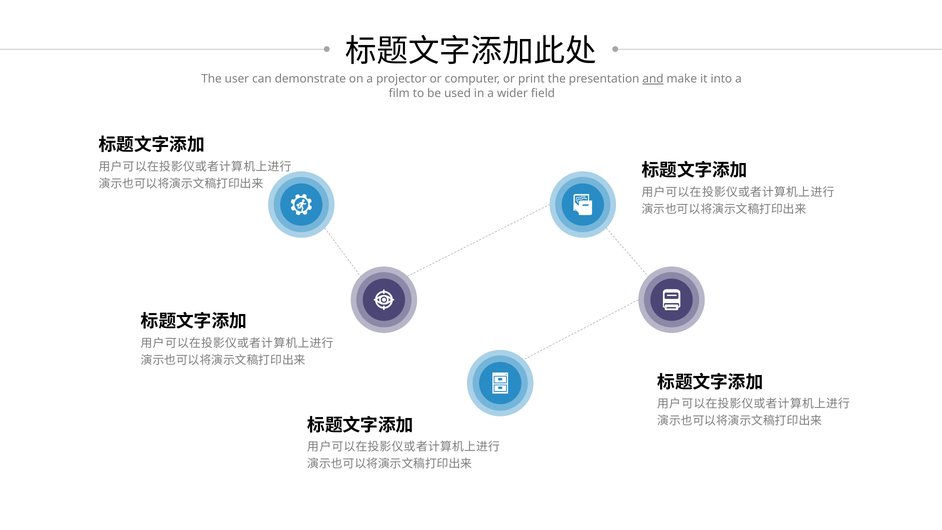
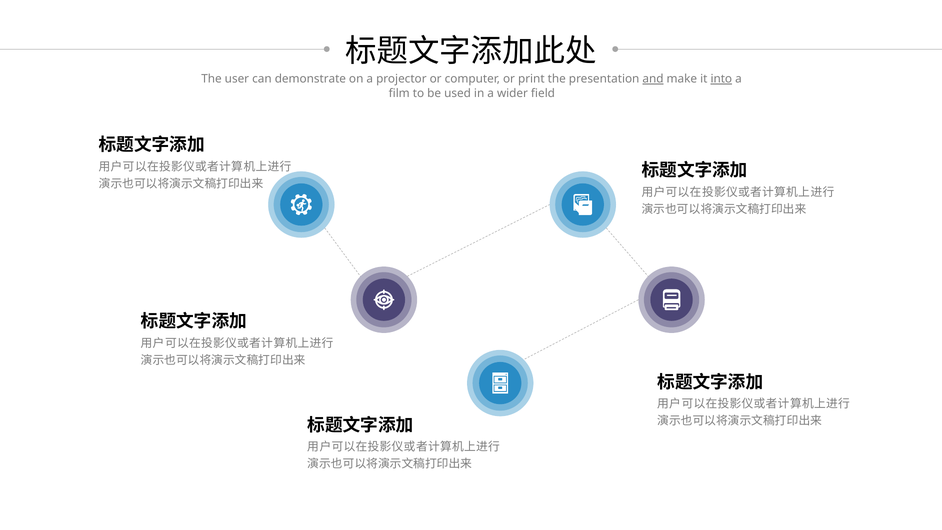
into underline: none -> present (721, 79)
